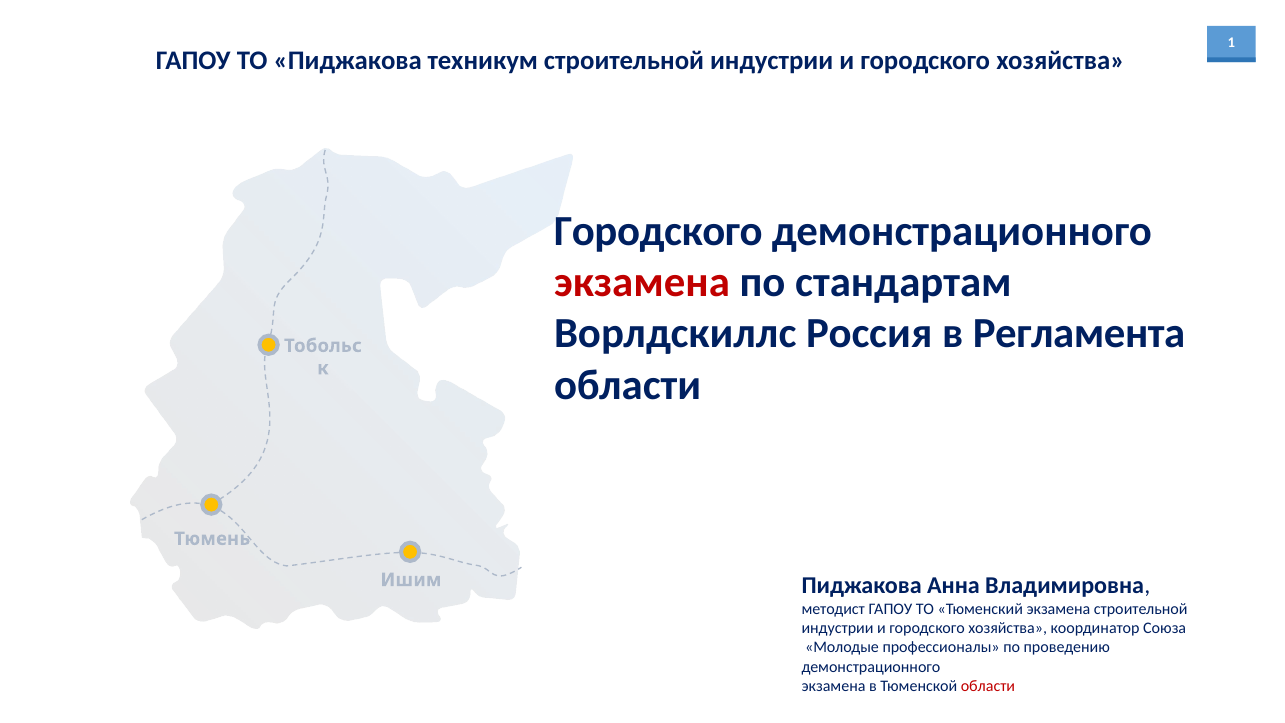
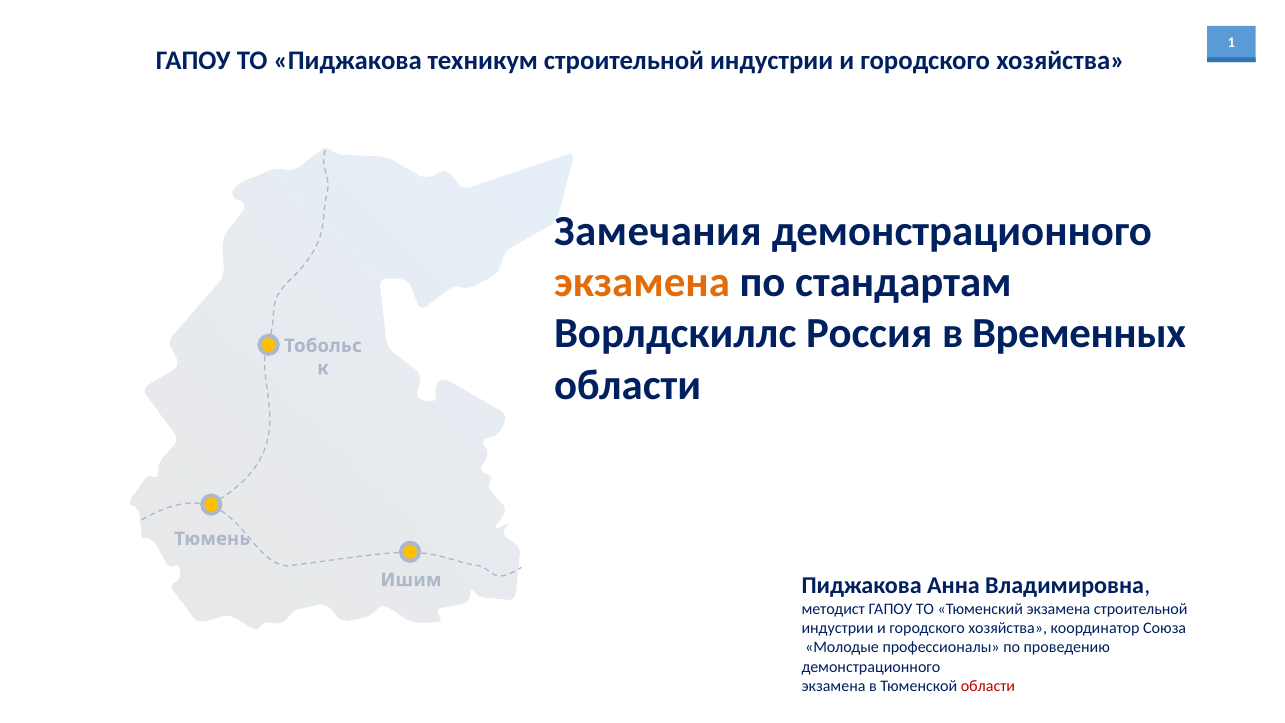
Городского: Городского -> Замечания (658, 231)
экзамена colour: red -> orange (642, 282)
Регламента: Регламента -> Временных (1079, 334)
